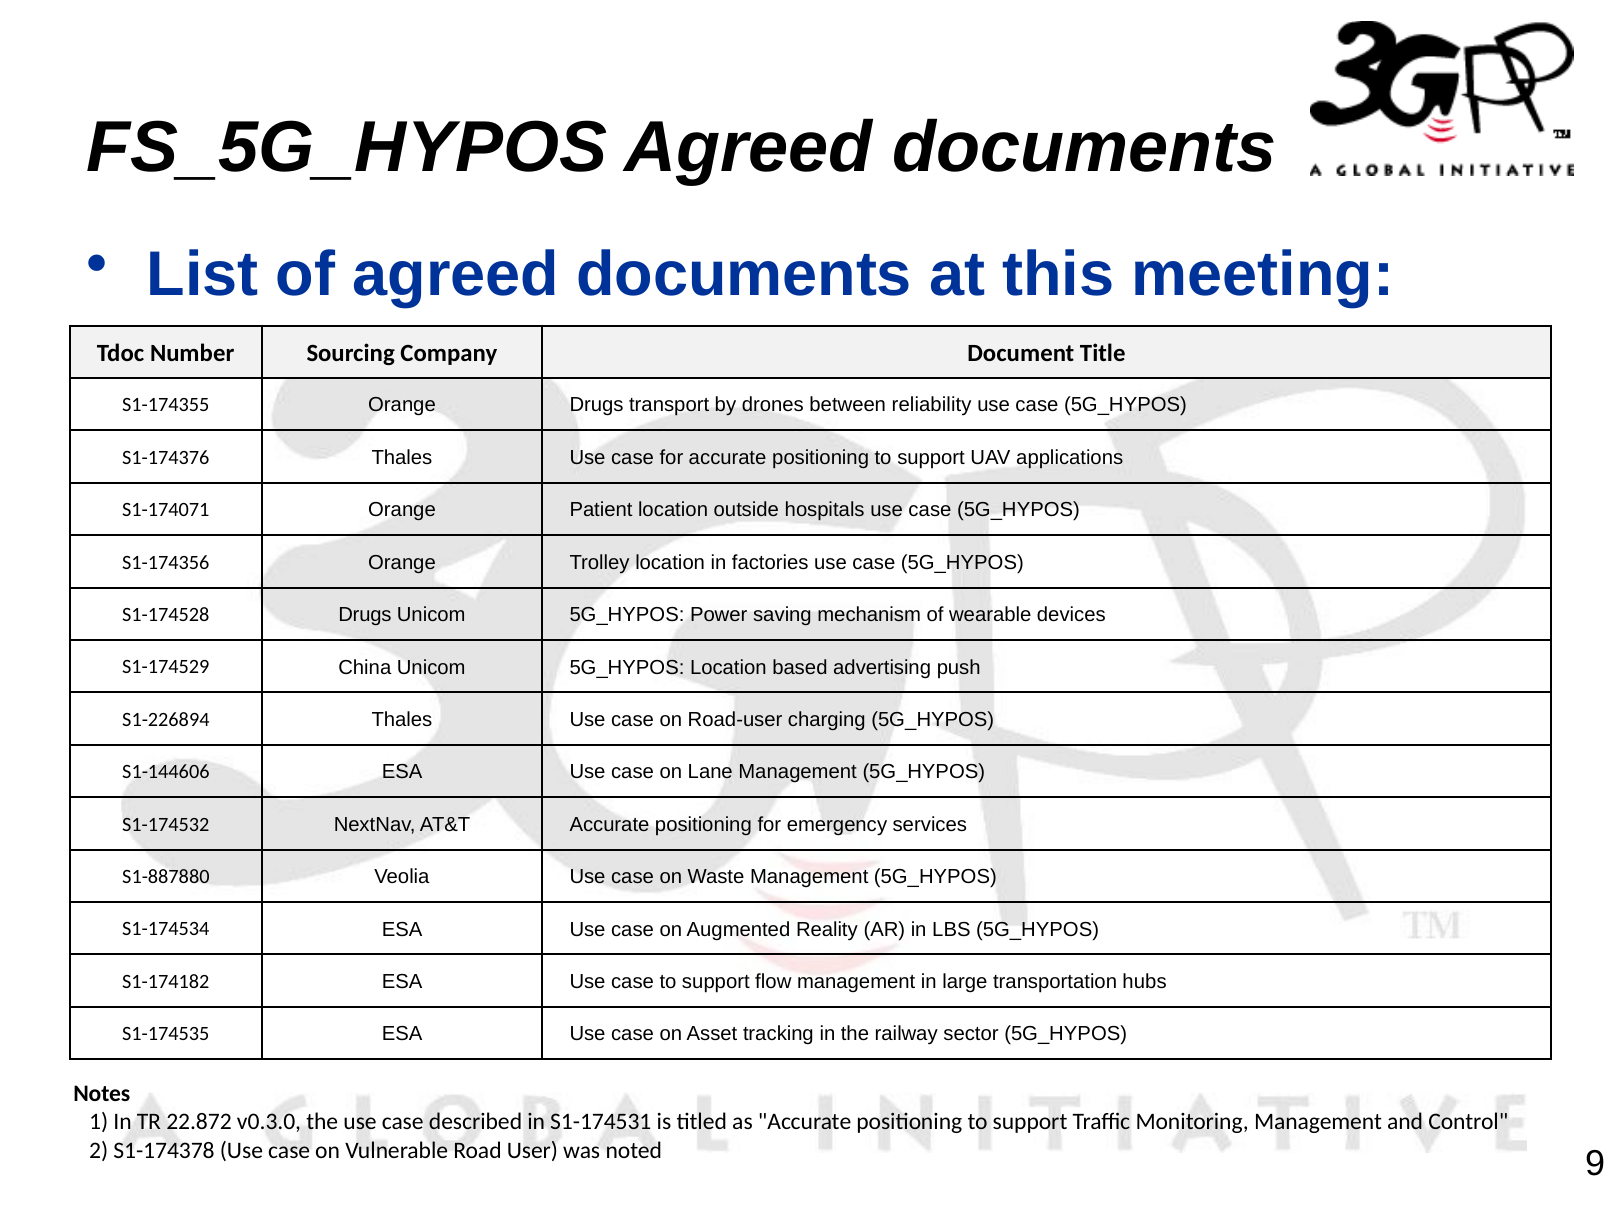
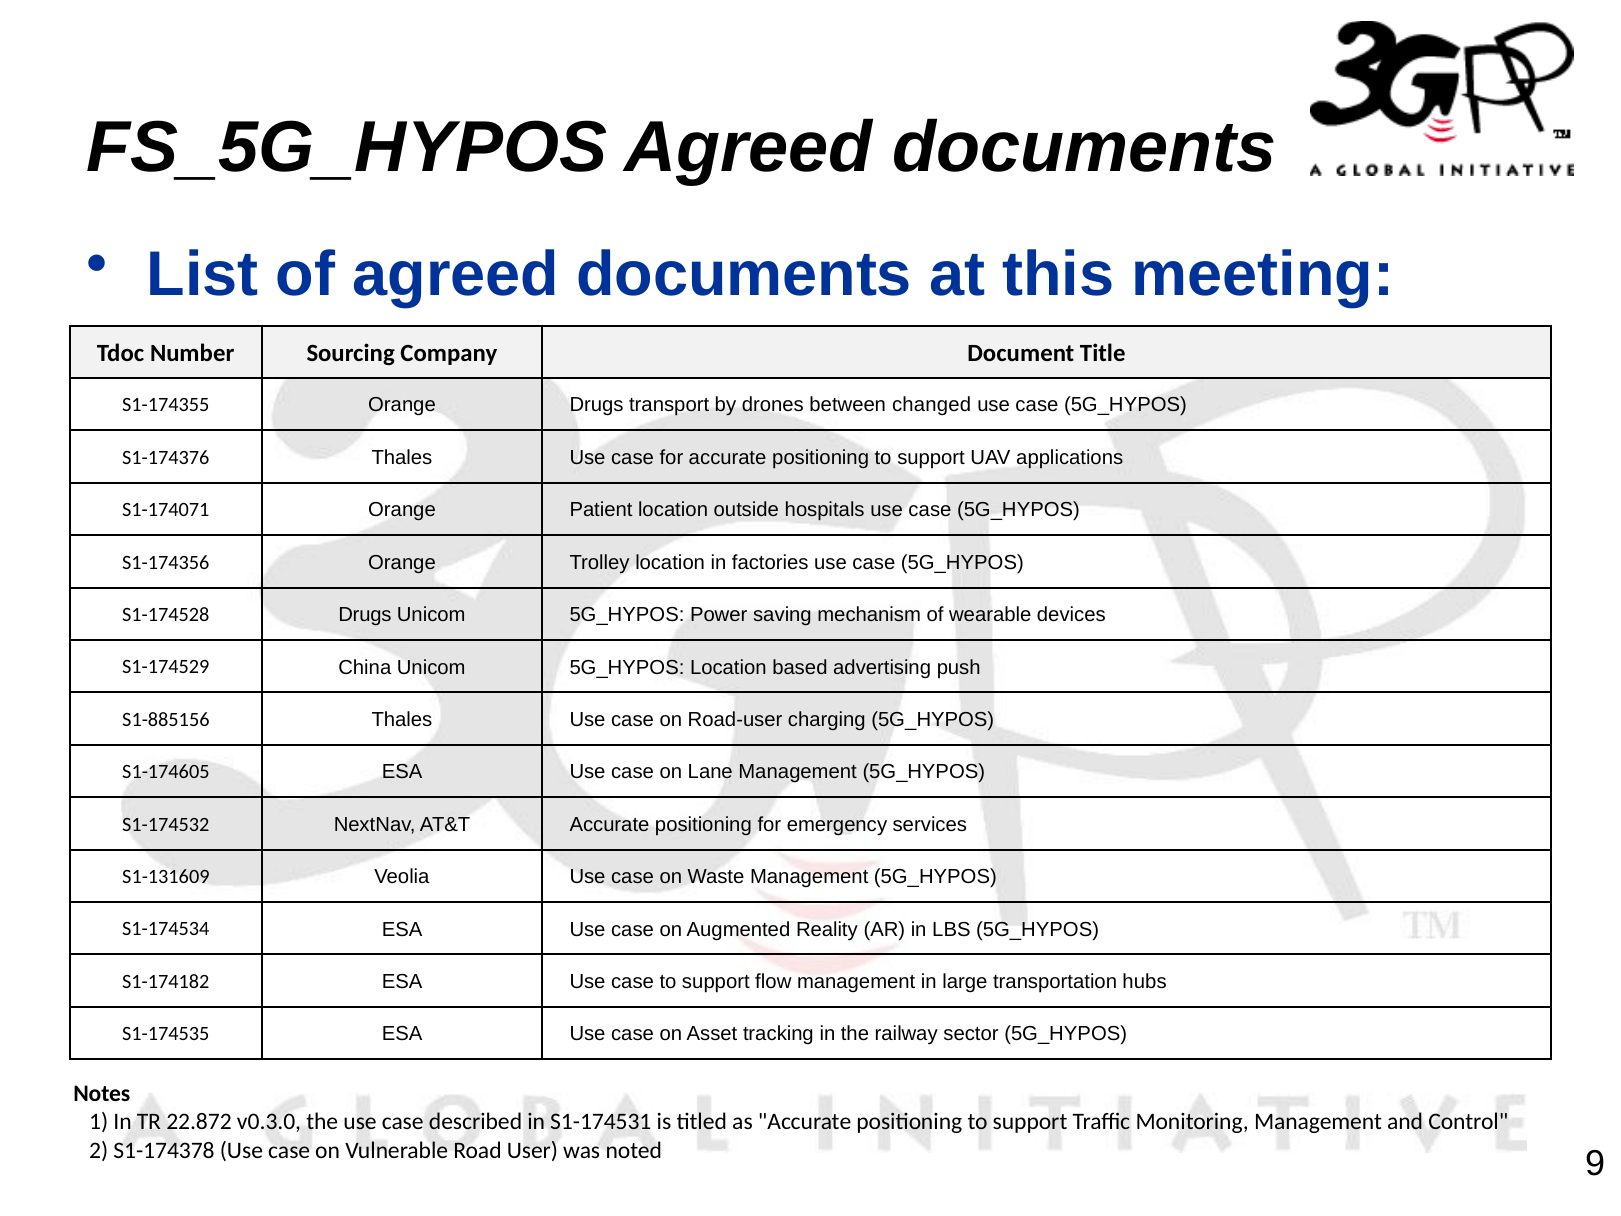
reliability: reliability -> changed (932, 405)
S1-226894: S1-226894 -> S1-885156 (166, 719)
S1-144606: S1-144606 -> S1-174605 (166, 772)
S1-887880: S1-887880 -> S1-131609 (166, 877)
